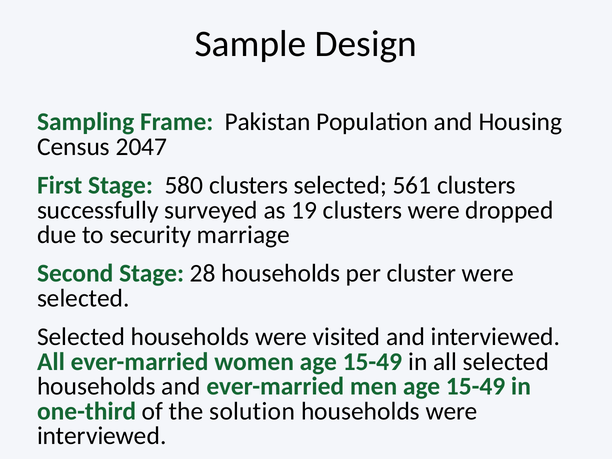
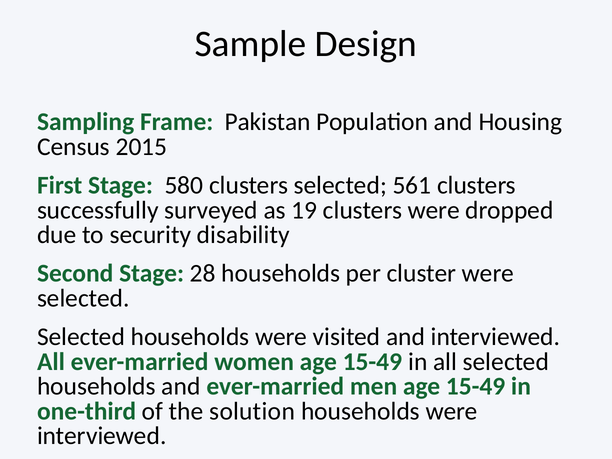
2047: 2047 -> 2015 (141, 147)
marriage: marriage -> disability (243, 235)
